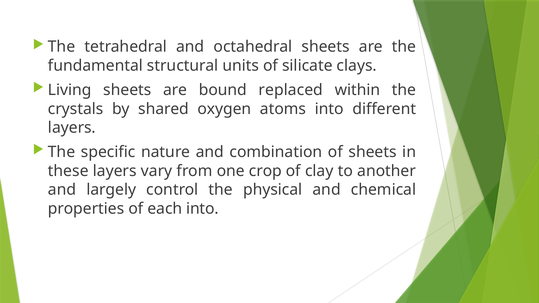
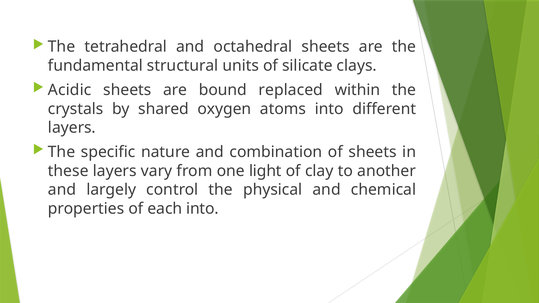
Living: Living -> Acidic (70, 90)
crop: crop -> light (265, 171)
